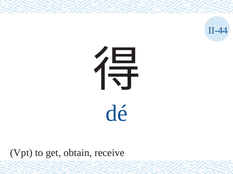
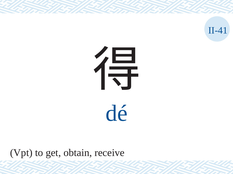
II-44: II-44 -> II-41 (218, 31)
